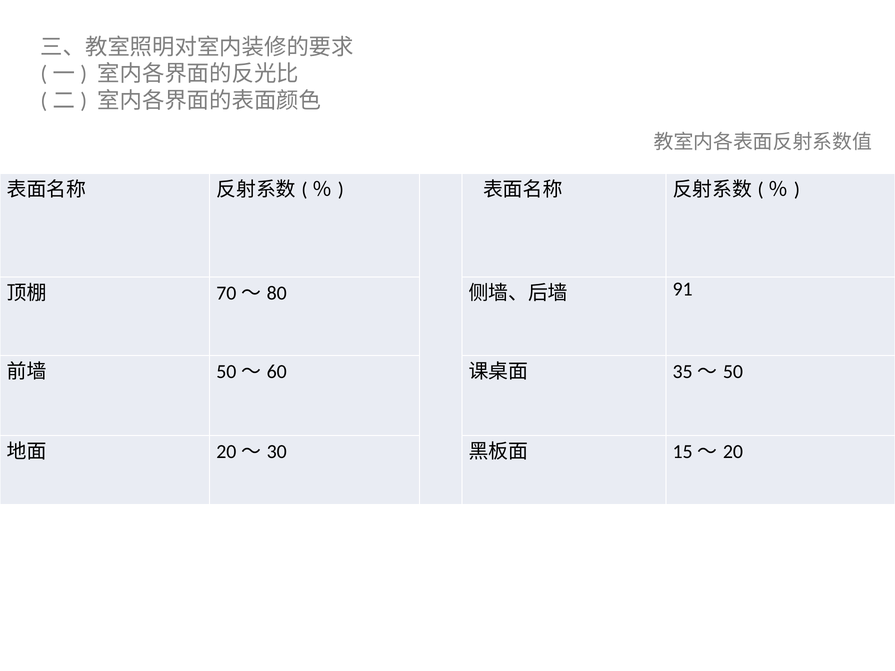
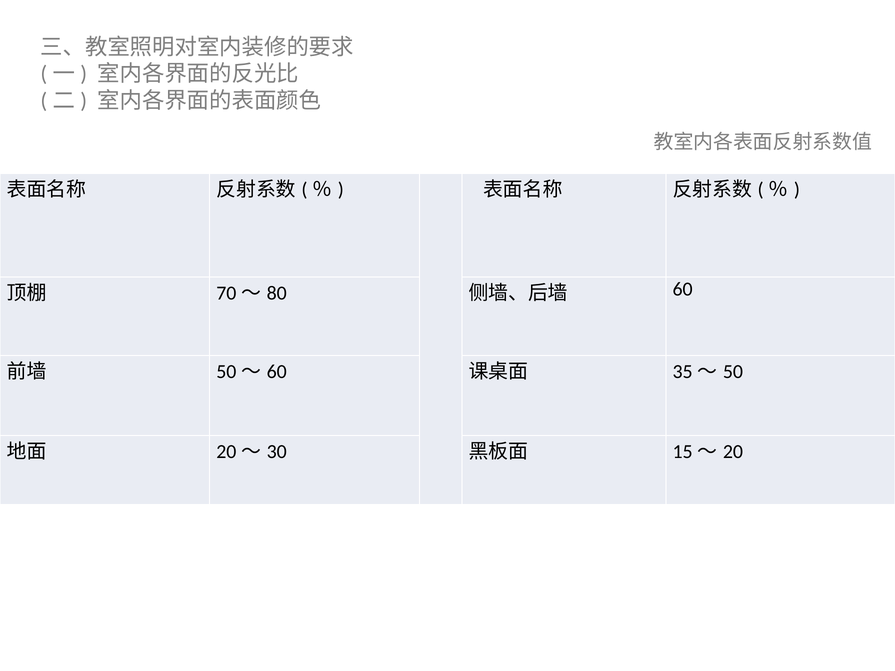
91: 91 -> 60 (683, 290)
